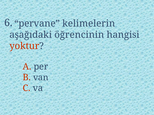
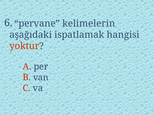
öğrencinin: öğrencinin -> ispatlamak (79, 35)
